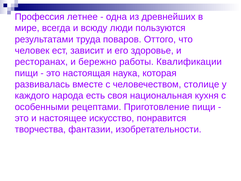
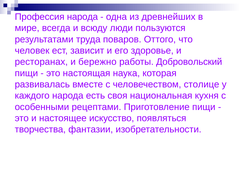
Профессия летнее: летнее -> народа (82, 17)
Квалификации: Квалификации -> Добровольский (189, 62)
понравится: понравится -> появляться (161, 118)
